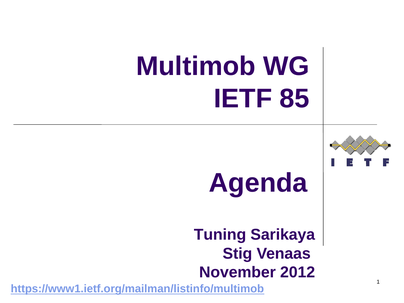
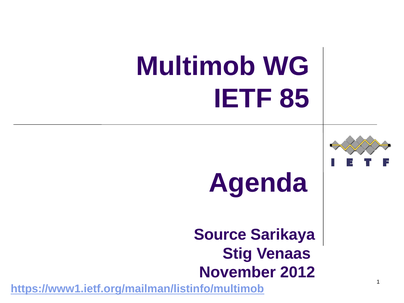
Tuning: Tuning -> Source (220, 235)
